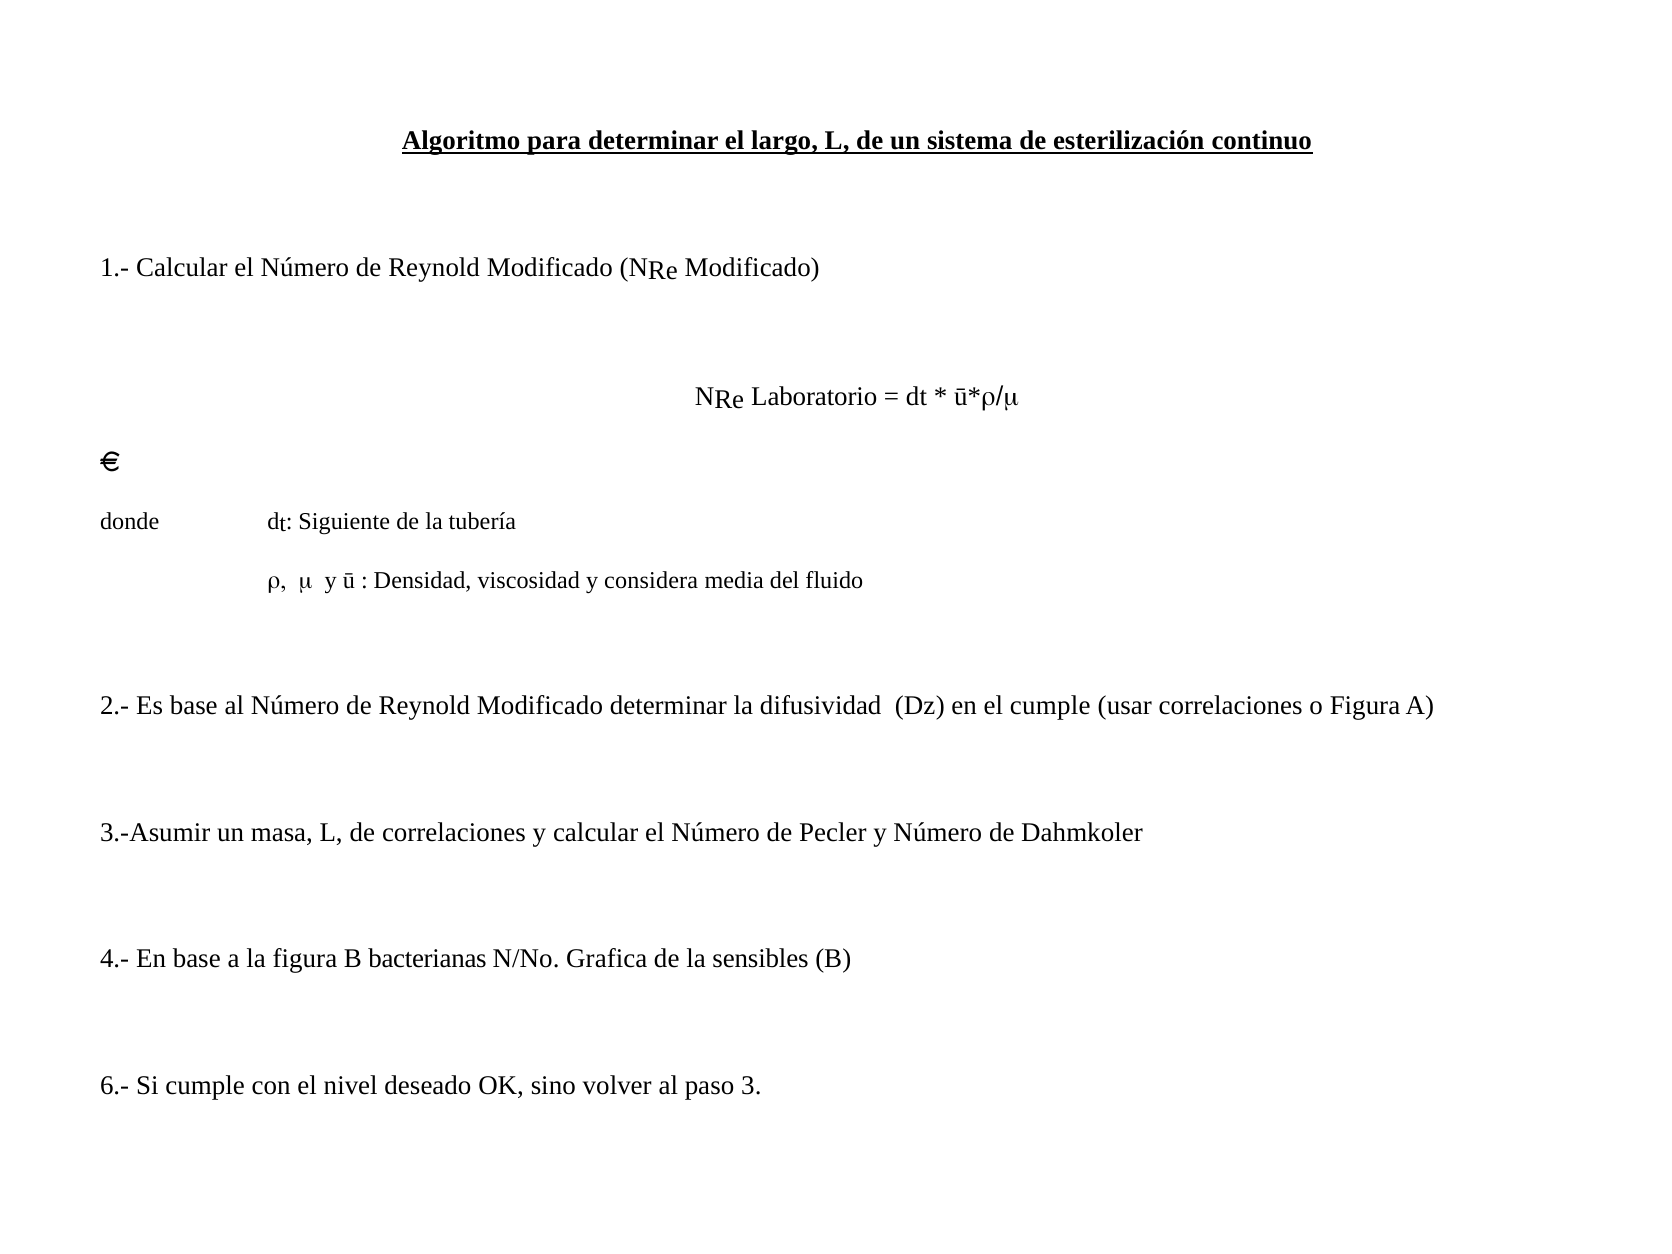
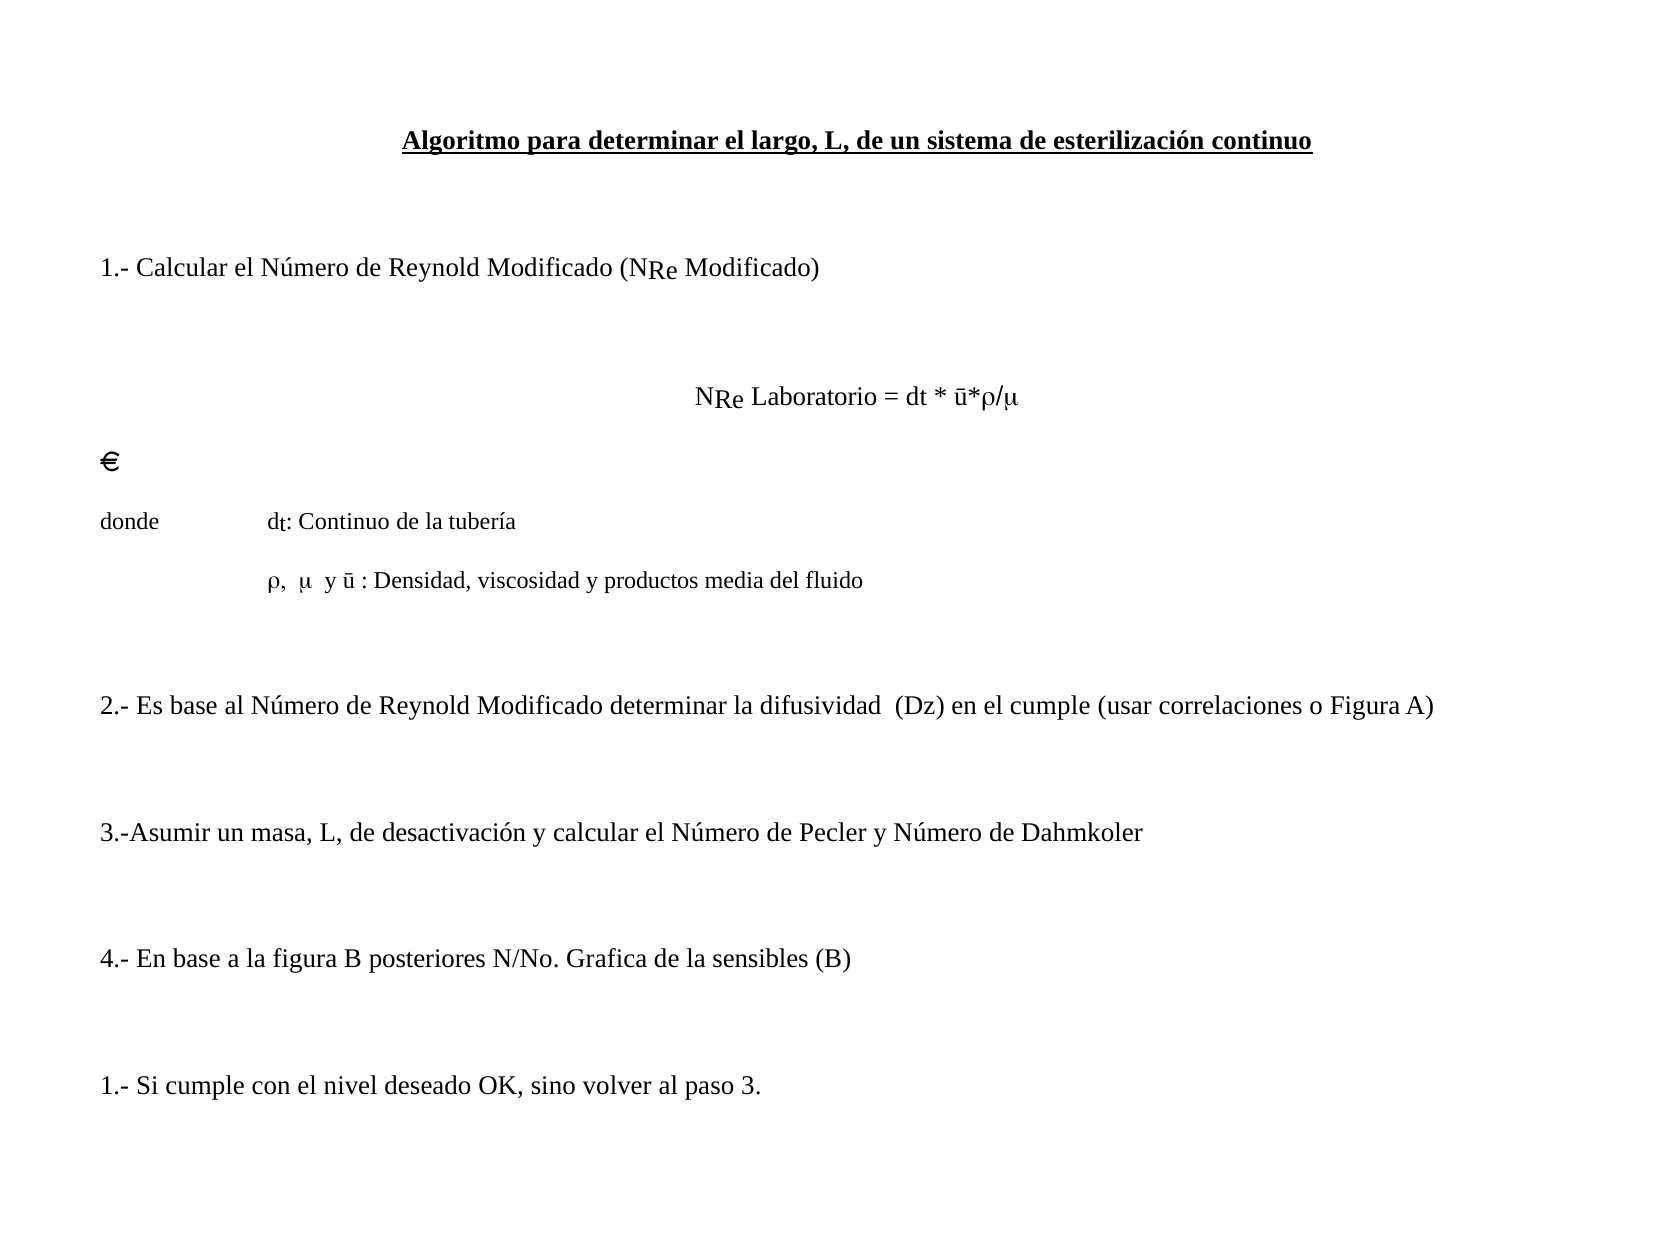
dt Siguiente: Siguiente -> Continuo (344, 521)
considera: considera -> productos (651, 580)
de correlaciones: correlaciones -> desactivación (454, 832)
bacterianas: bacterianas -> posteriores (427, 959)
6.-: 6.- -> 1.- (115, 1086)
